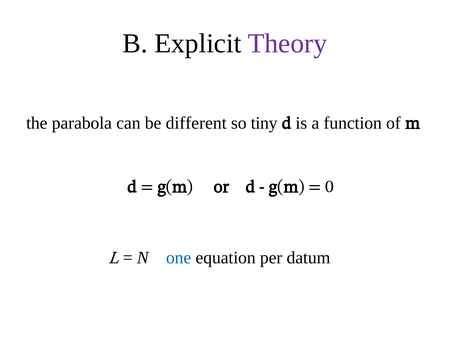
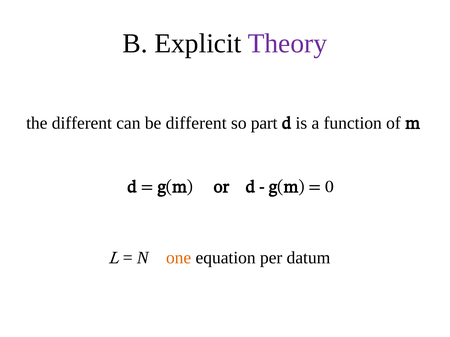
the parabola: parabola -> different (82, 123)
tiny: tiny -> part (264, 123)
one colour: blue -> orange (179, 258)
